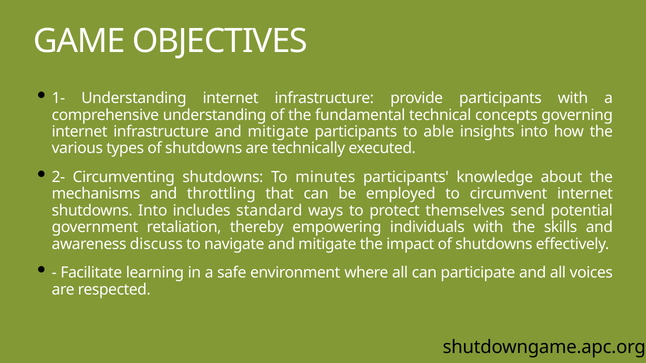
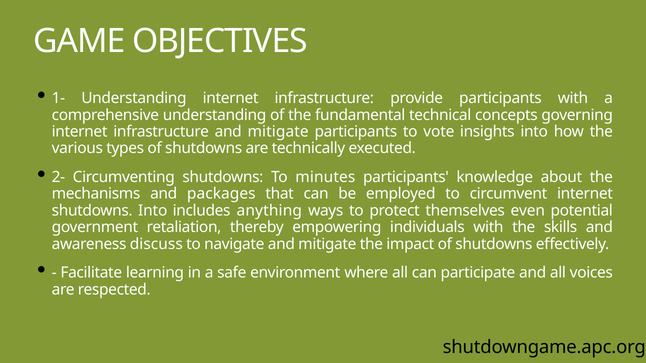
able: able -> vote (439, 132)
throttling: throttling -> packages (221, 194)
standard: standard -> anything (269, 211)
send: send -> even (528, 211)
